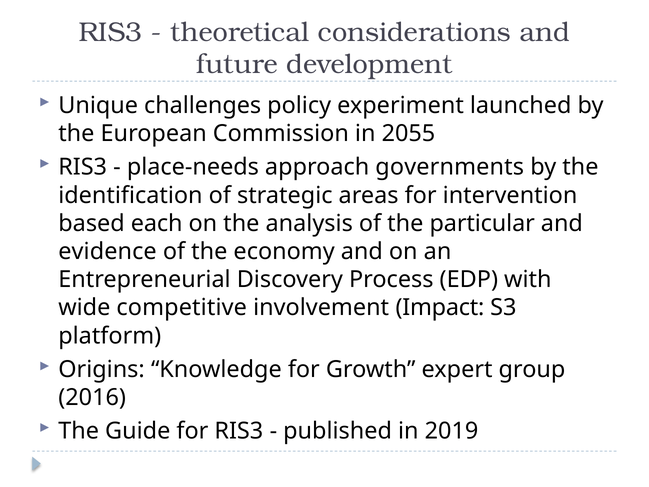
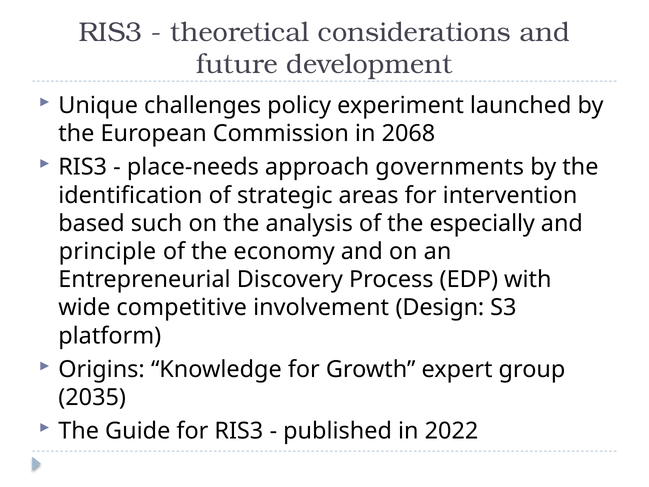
2055: 2055 -> 2068 (408, 134)
each: each -> such (157, 223)
particular: particular -> especially (482, 223)
evidence: evidence -> principle (107, 251)
Impact: Impact -> Design (440, 308)
2016: 2016 -> 2035 (92, 397)
2019: 2019 -> 2022 (452, 431)
